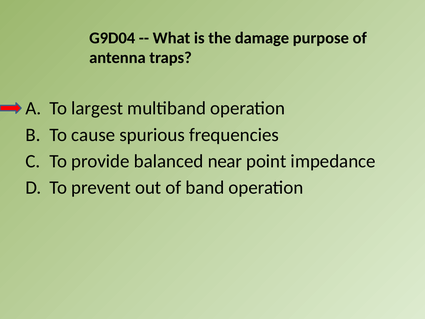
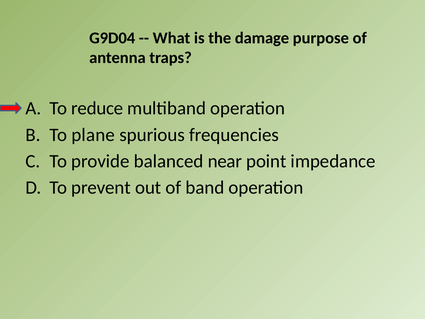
largest: largest -> reduce (97, 108)
cause: cause -> plane (93, 135)
